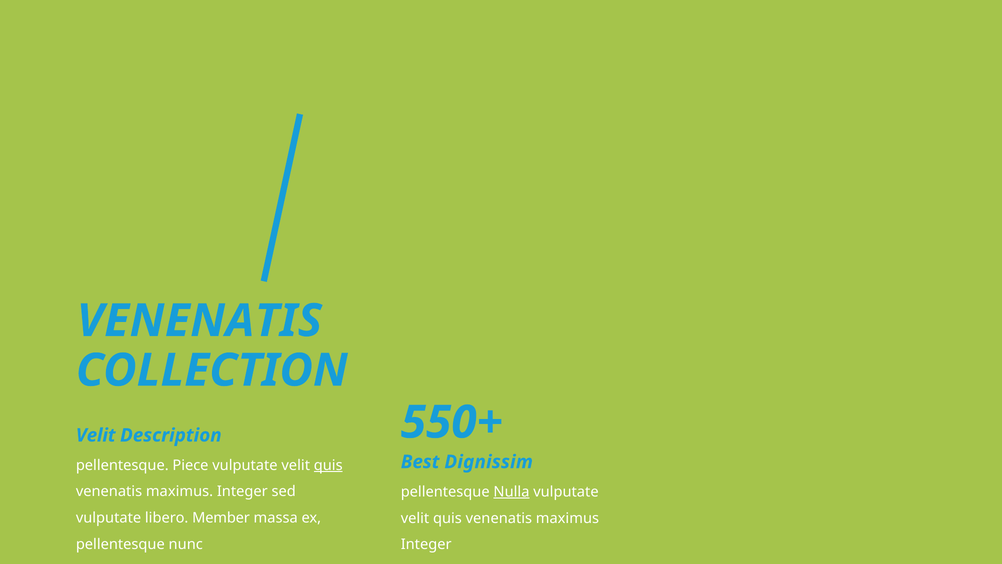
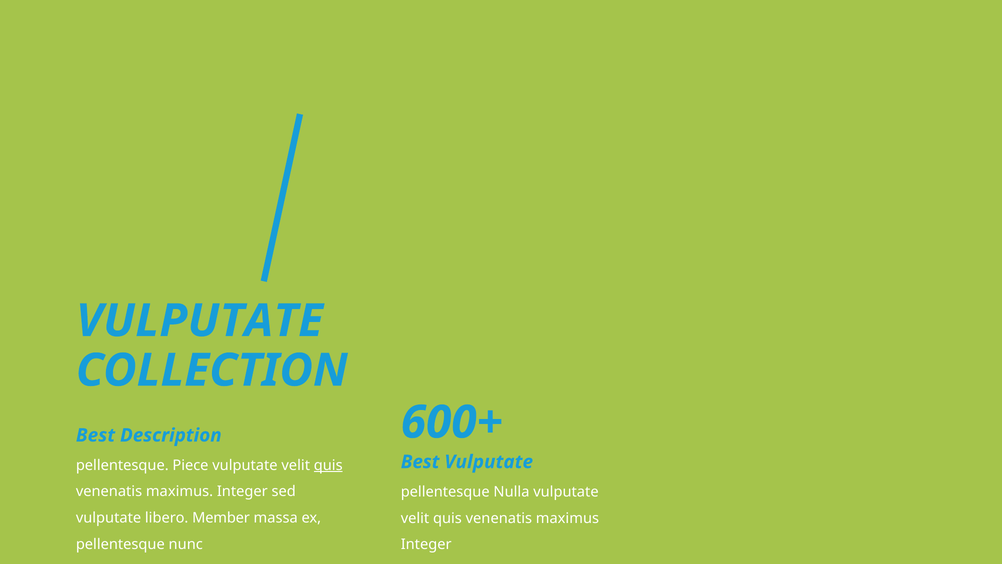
VENENATIS: VENENATIS -> VULPUTATE (199, 321)
550+: 550+ -> 600+ (452, 422)
Velit: Velit -> Best (95, 435)
Best Dignissim: Dignissim -> Vulputate (489, 462)
Nulla underline: present -> none (511, 492)
